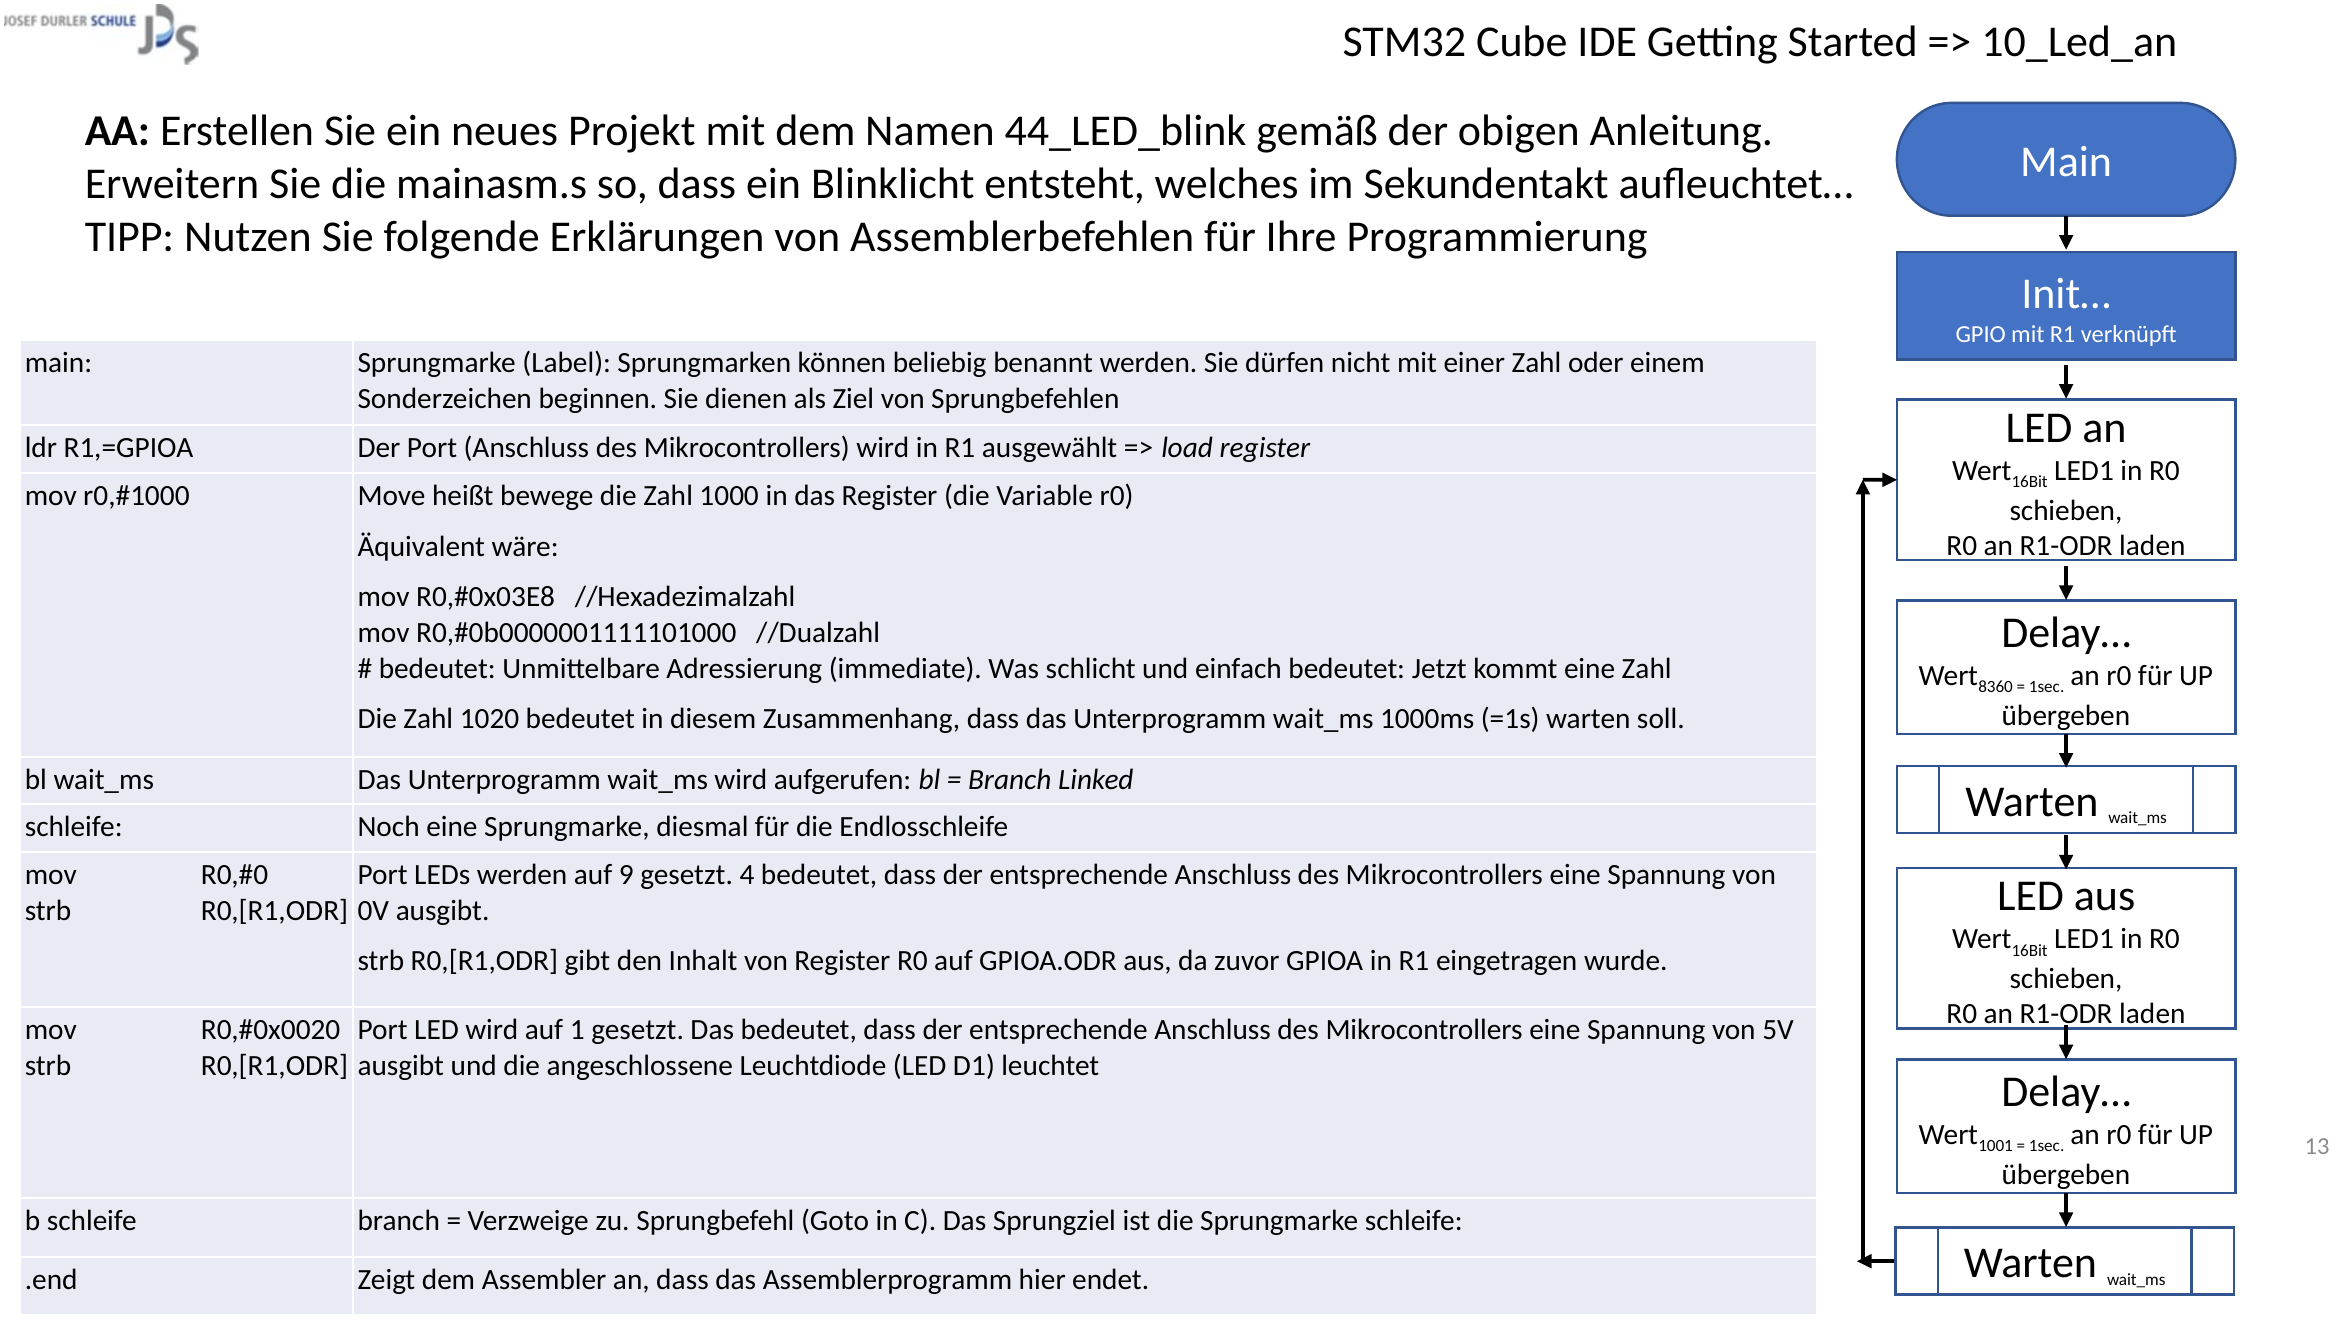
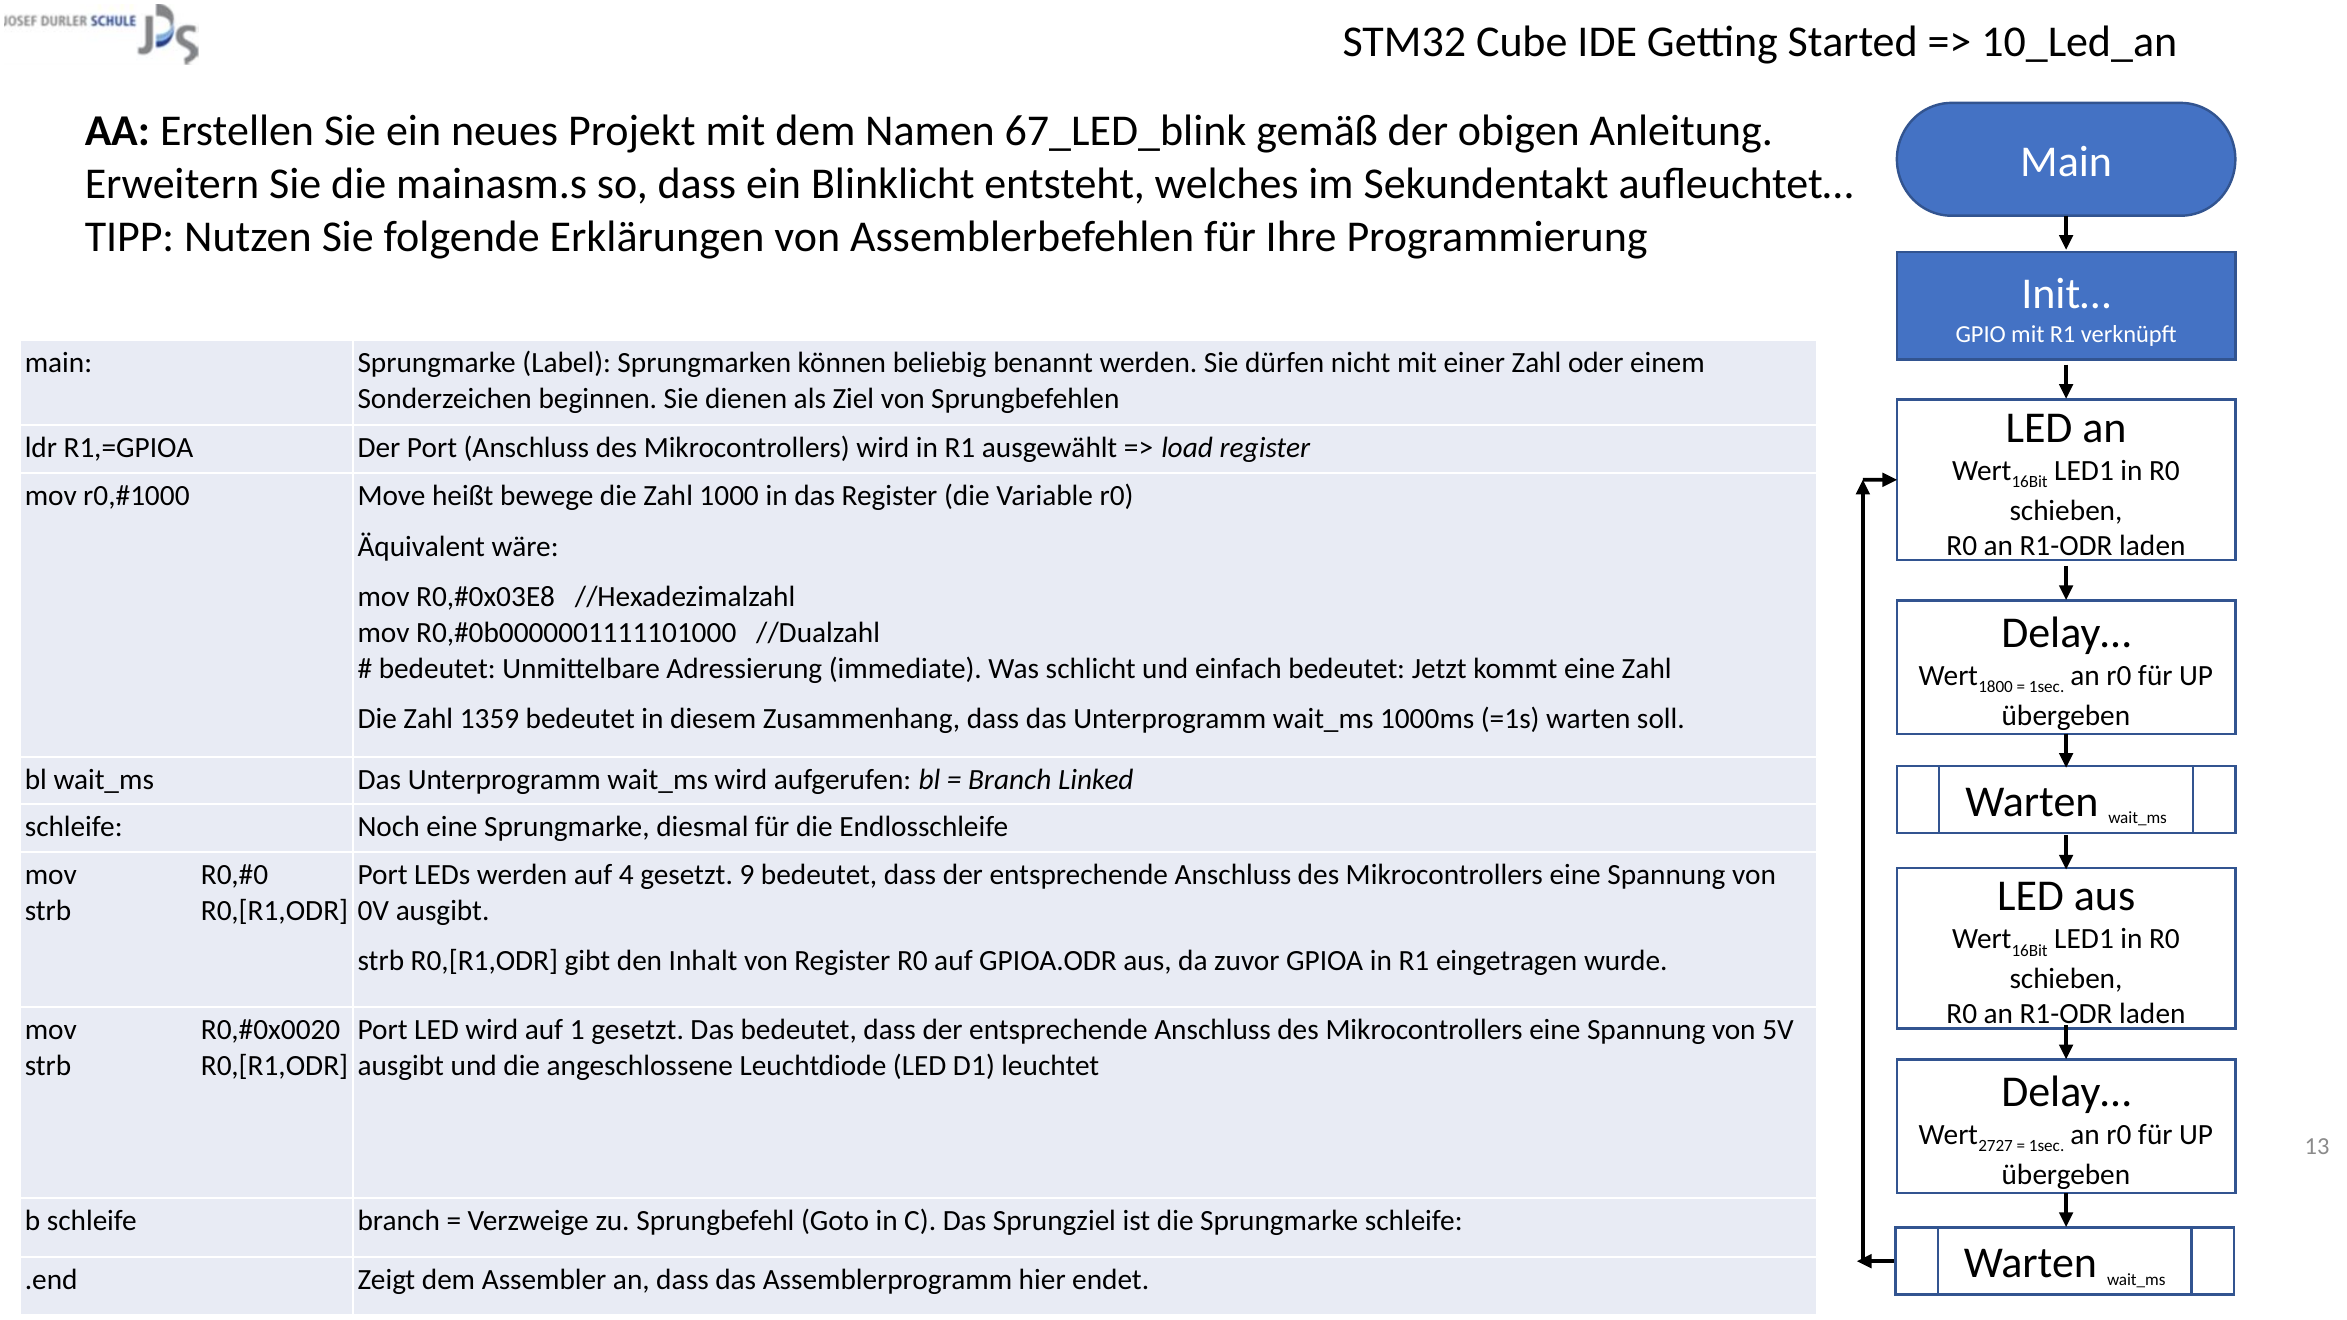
44_LED_blink: 44_LED_blink -> 67_LED_blink (1126, 131)
8360: 8360 -> 1800 (1996, 687)
1020: 1020 -> 1359 (490, 719)
9: 9 -> 4 (626, 875)
4: 4 -> 9 (747, 875)
1001: 1001 -> 2727 (1996, 1146)
